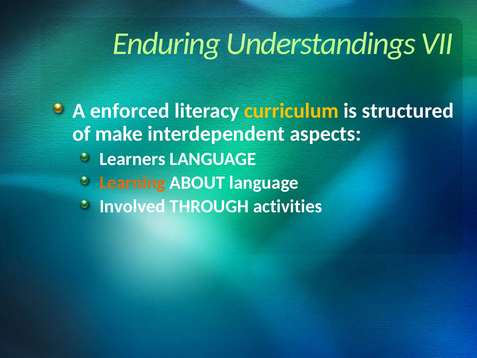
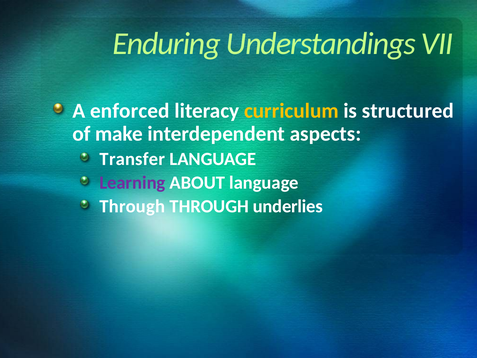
Learners: Learners -> Transfer (132, 159)
Learning colour: orange -> purple (132, 183)
Involved: Involved -> Through (132, 206)
activities: activities -> underlies (288, 206)
